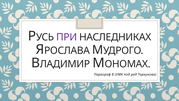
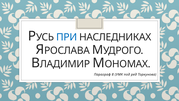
ПРИ colour: purple -> blue (67, 37)
